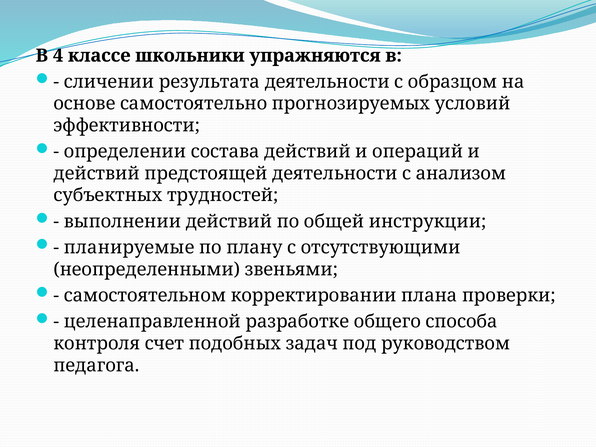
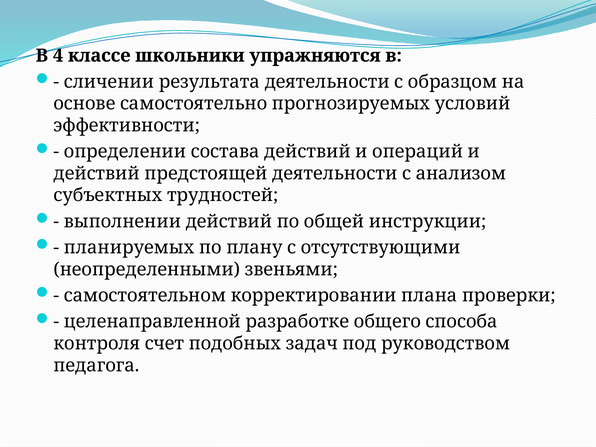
планируемые: планируемые -> планируемых (129, 248)
